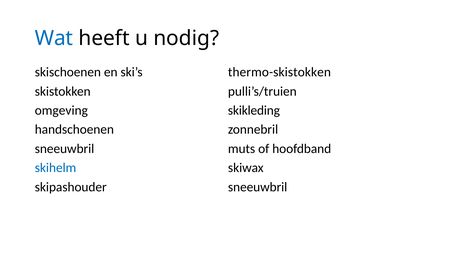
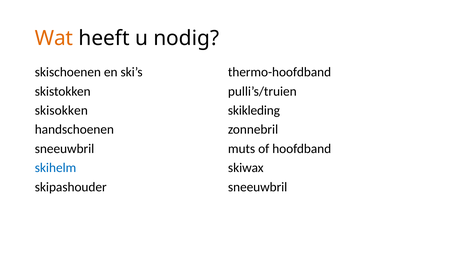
Wat colour: blue -> orange (54, 38)
thermo-skistokken: thermo-skistokken -> thermo-hoofdband (280, 72)
omgeving: omgeving -> skisokken (61, 110)
